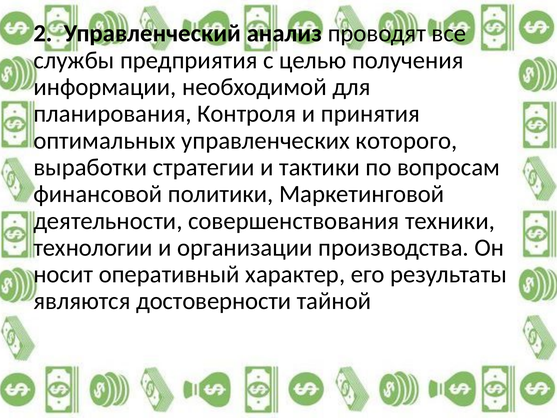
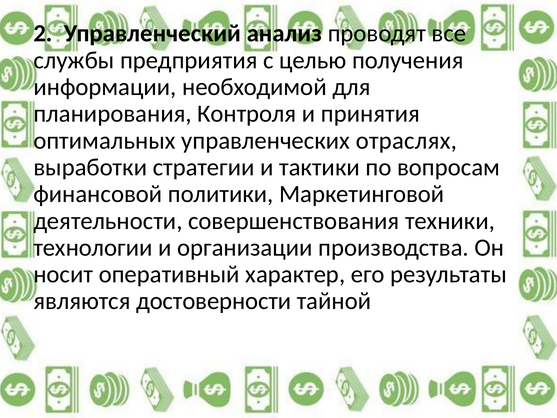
которого: которого -> отраслях (406, 140)
